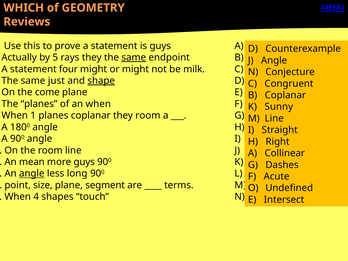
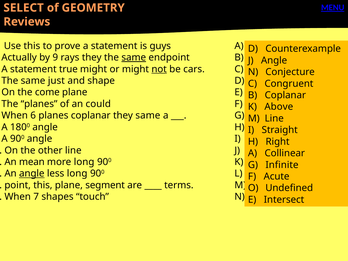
WHICH: WHICH -> SELECT (24, 8)
by 5: 5 -> 9 (55, 57)
four: four -> true (68, 69)
not underline: none -> present (159, 69)
milk: milk -> cars (194, 69)
shape underline: present -> none (101, 81)
an when: when -> could (98, 104)
Sunny: Sunny -> Above (279, 107)
When 1: 1 -> 6 (33, 116)
they room: room -> same (148, 116)
the room: room -> other (50, 150)
more guys: guys -> long (84, 162)
Dashes: Dashes -> Infinite (282, 165)
point size: size -> this (43, 185)
When 4: 4 -> 7 (36, 197)
